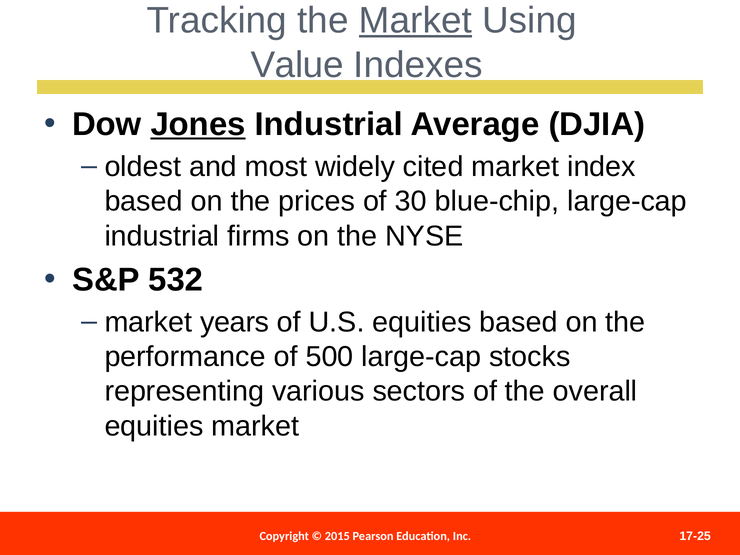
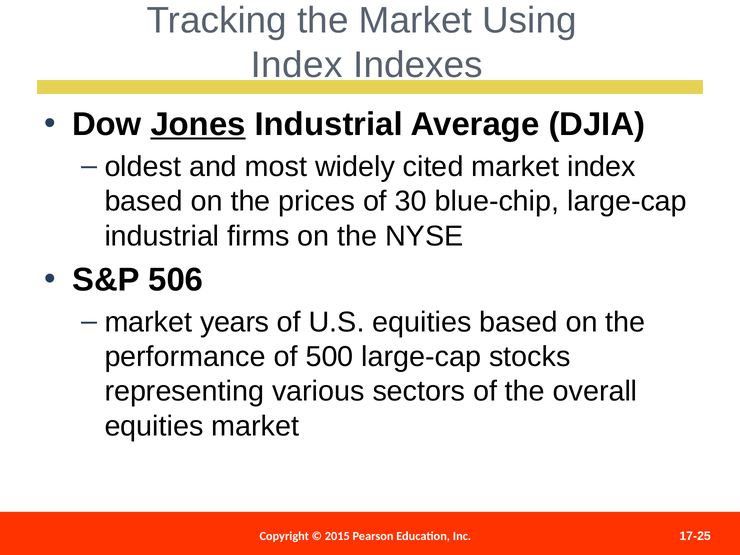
Market underline: present -> none (415, 20)
Value: Value -> Index (297, 65)
532: 532 -> 506 (176, 280)
